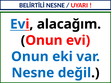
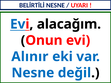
Onun: Onun -> Alınır (30, 57)
